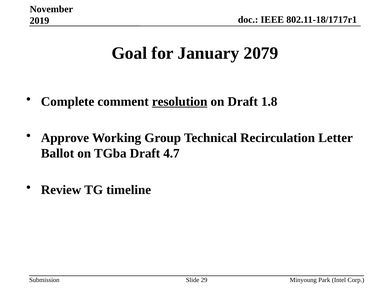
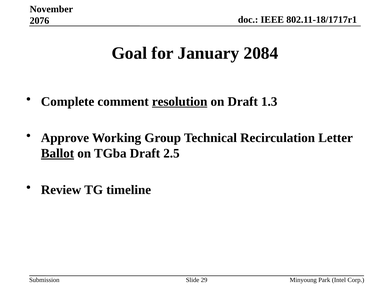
2019: 2019 -> 2076 (39, 21)
2079: 2079 -> 2084 (261, 53)
1.8: 1.8 -> 1.3 (269, 102)
Ballot underline: none -> present (57, 154)
4.7: 4.7 -> 2.5 (171, 154)
